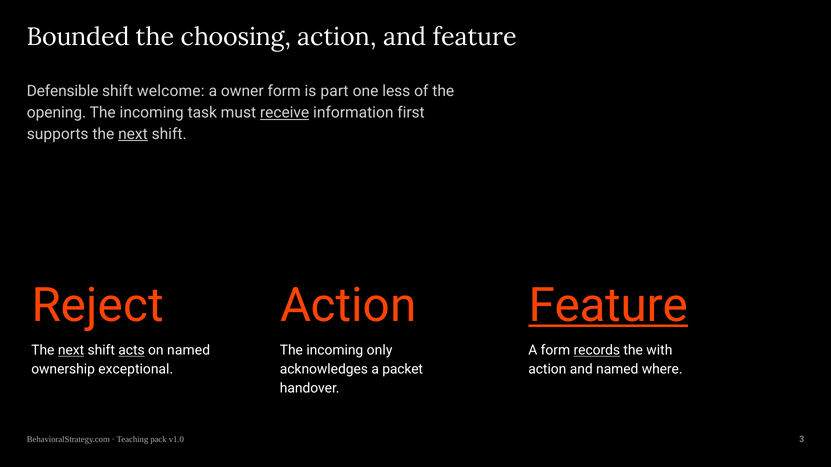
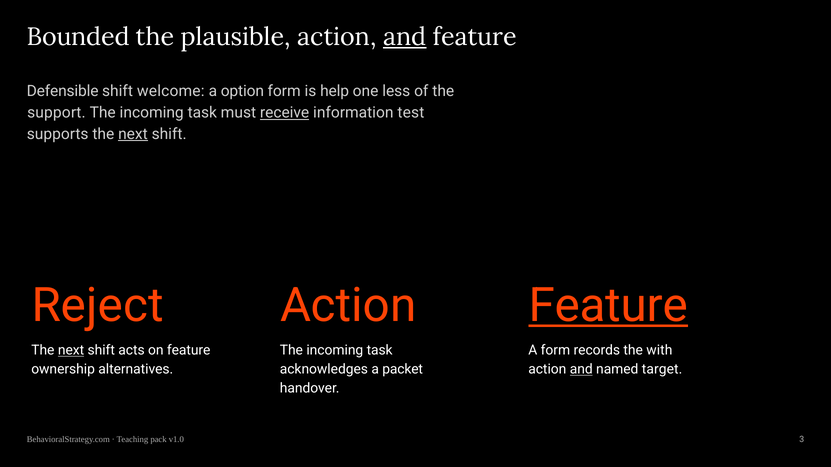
choosing: choosing -> plausible (236, 37)
and underline: none -> present (405, 37)
owner: owner -> option (242, 91)
part: part -> help (335, 91)
opening: opening -> support (56, 113)
first: first -> test (411, 113)
acts underline: present -> none (132, 351)
on named: named -> feature (189, 351)
only: only -> task (380, 351)
records underline: present -> none (597, 351)
exceptional: exceptional -> alternatives (136, 370)
and underline: none -> present (581, 370)
where: where -> target (662, 370)
